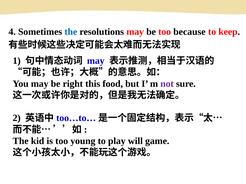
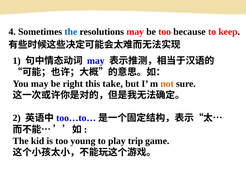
food: food -> take (113, 84)
not colour: purple -> orange (167, 84)
will: will -> trip (135, 141)
